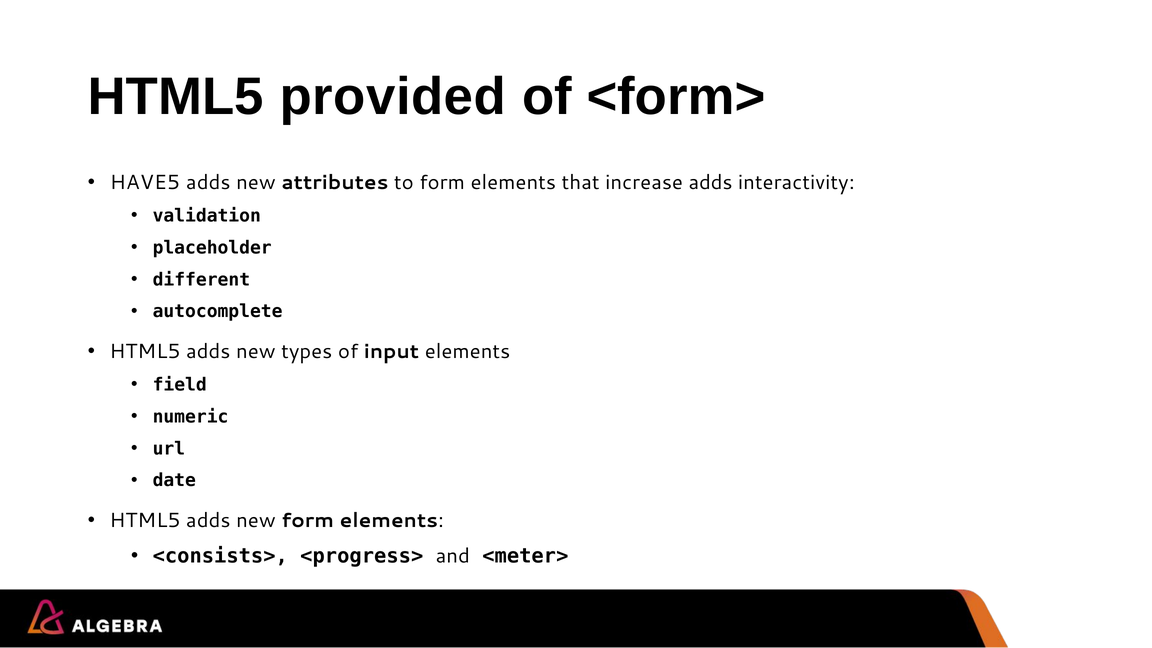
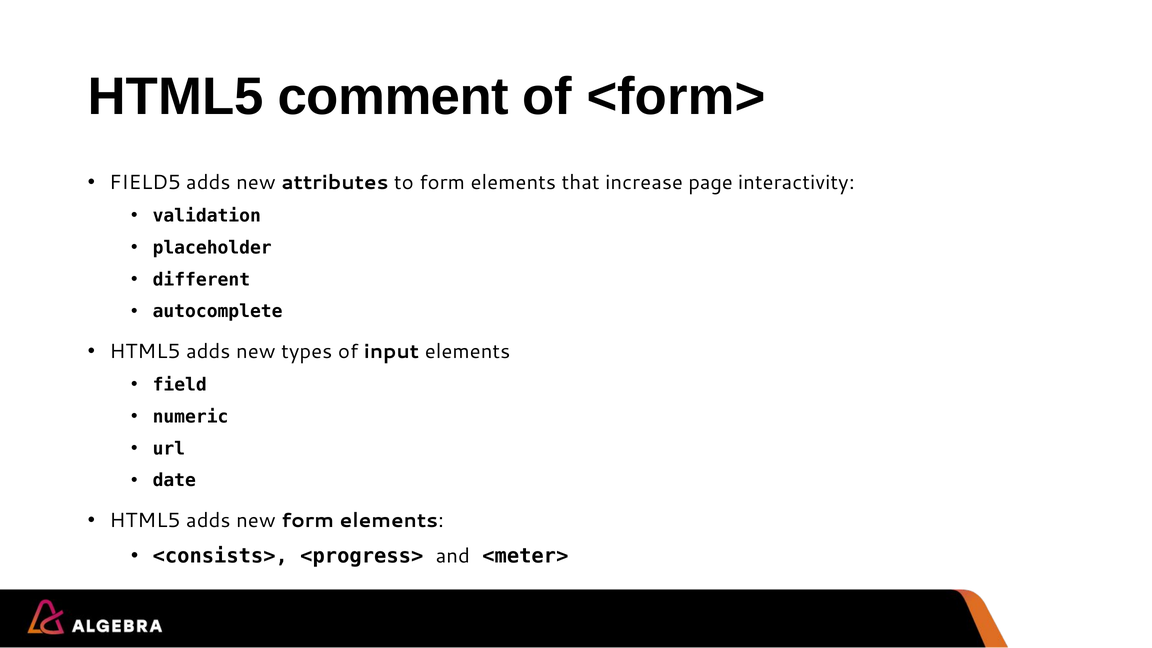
provided: provided -> comment (393, 97)
HAVE5: HAVE5 -> FIELD5 (145, 183)
increase adds: adds -> page (711, 183)
